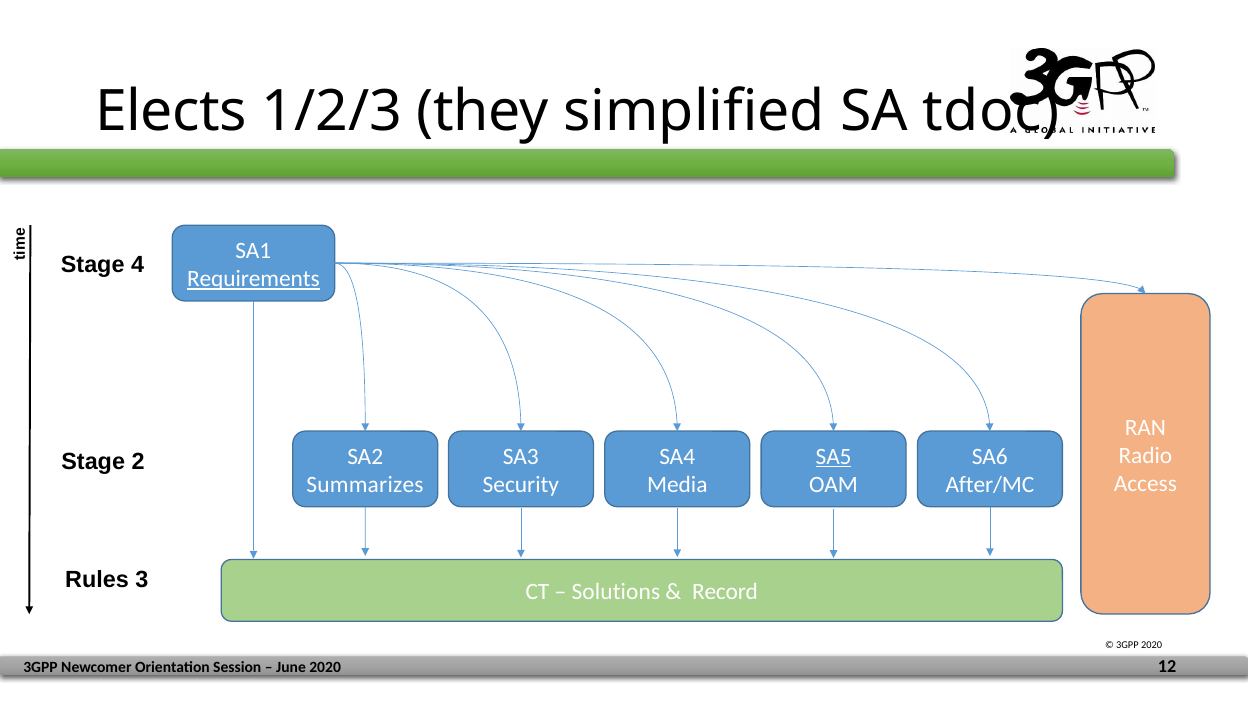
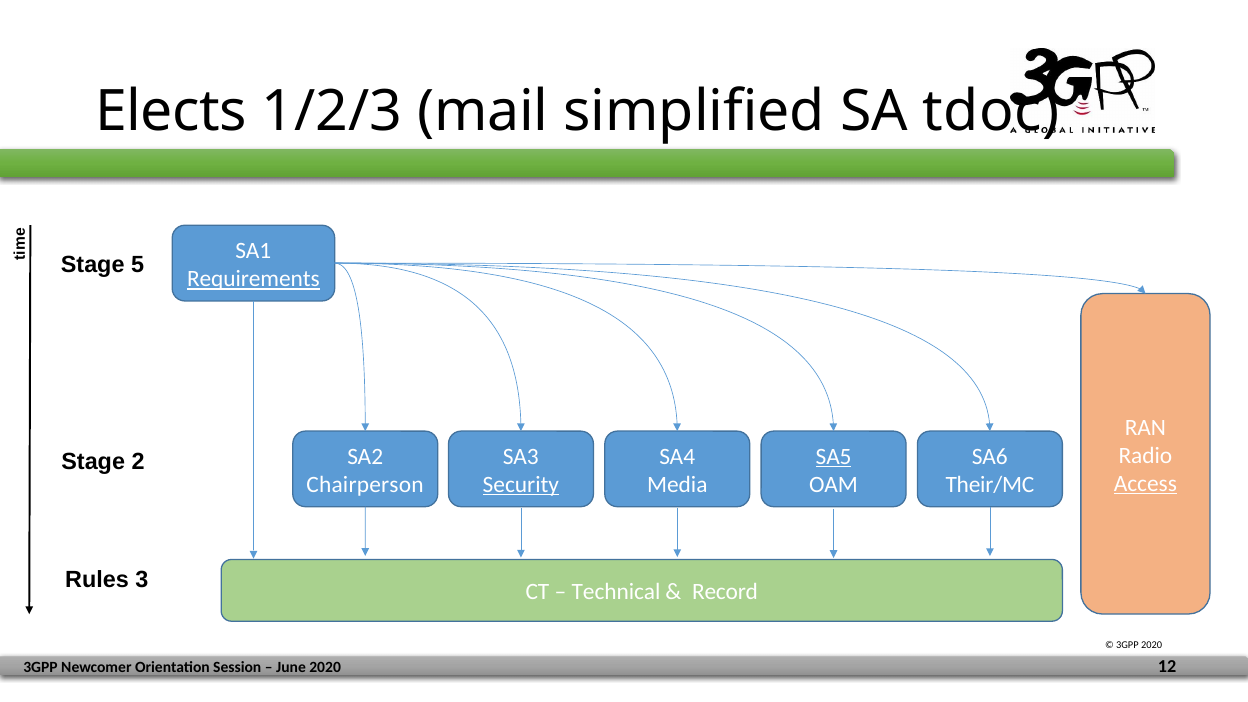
they: they -> mail (483, 111)
4: 4 -> 5 (138, 264)
Access underline: none -> present (1145, 483)
Summarizes: Summarizes -> Chairperson (365, 485)
Security underline: none -> present (521, 485)
After/MC: After/MC -> Their/MC (990, 485)
Solutions: Solutions -> Technical (616, 592)
